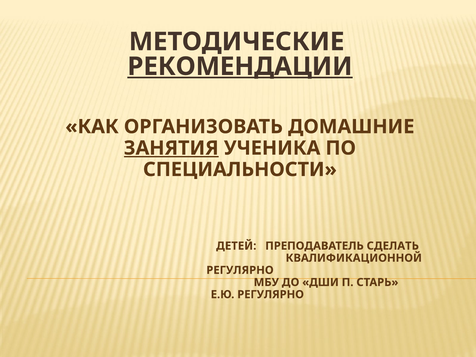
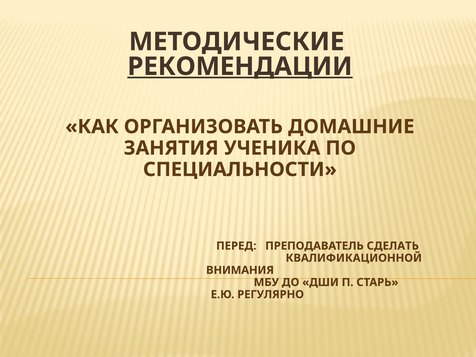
ЗАНЯТИЯ underline: present -> none (171, 148)
ДЕТЕЙ: ДЕТЕЙ -> ПЕРЕД (236, 246)
РЕГУЛЯРНО: РЕГУЛЯРНО -> ВНИМАНИЯ (240, 270)
